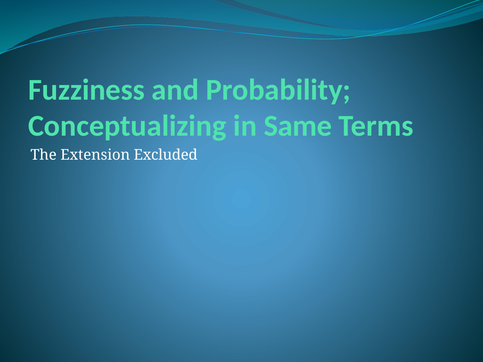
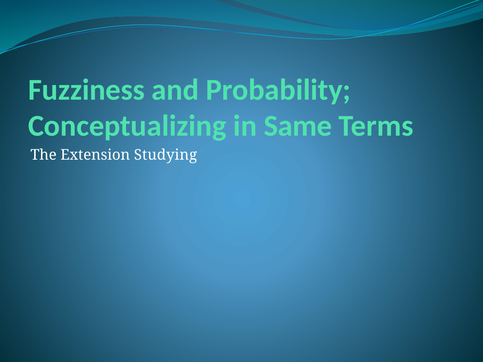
Excluded: Excluded -> Studying (166, 155)
